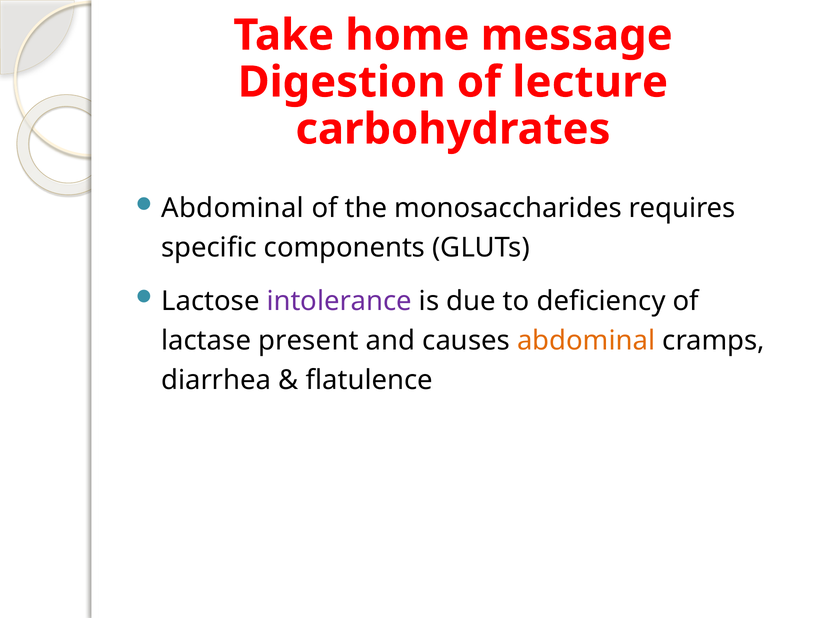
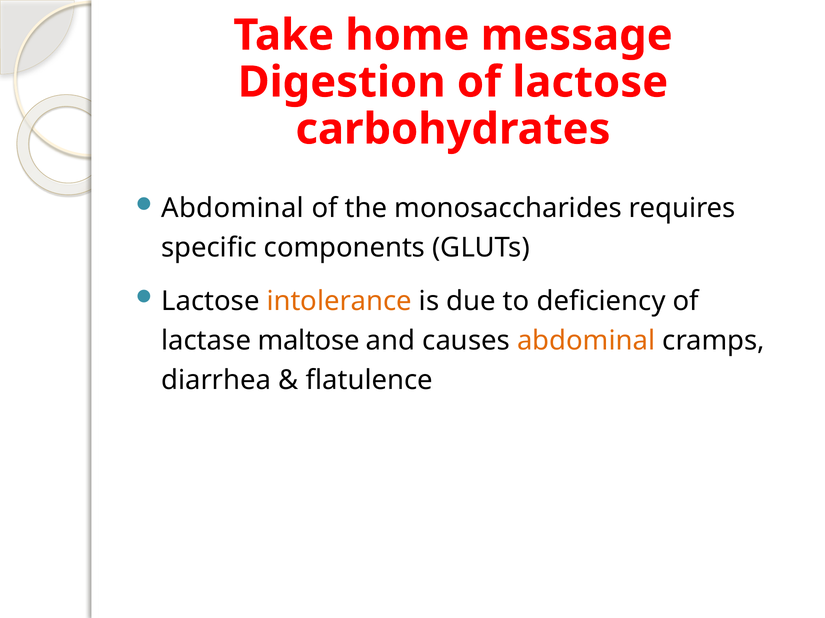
of lecture: lecture -> lactose (590, 82)
intolerance colour: purple -> orange (339, 301)
present: present -> maltose (309, 341)
